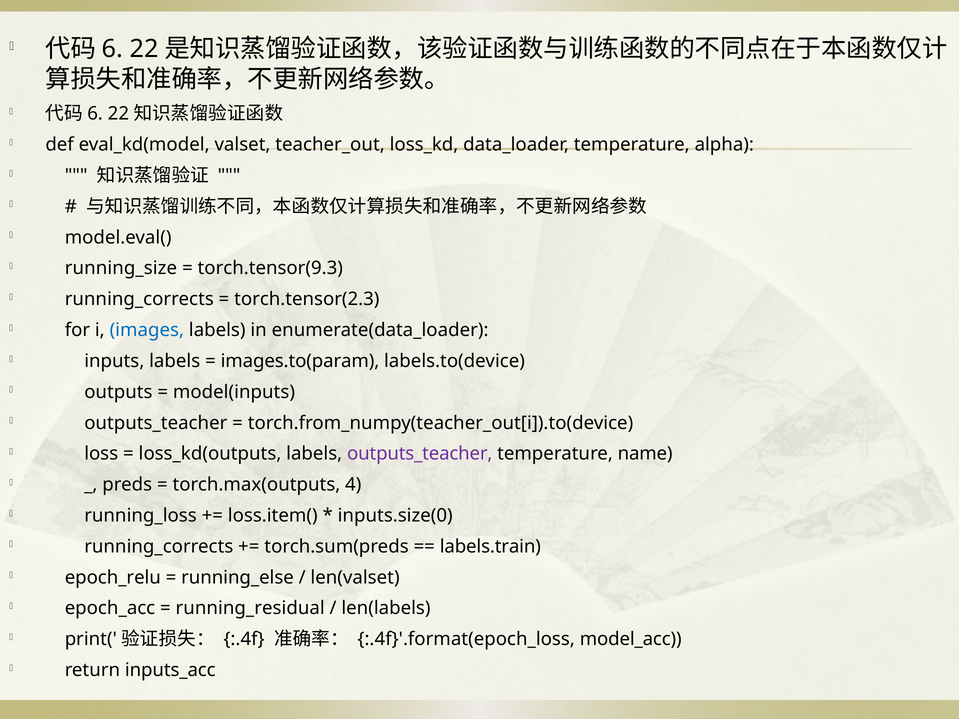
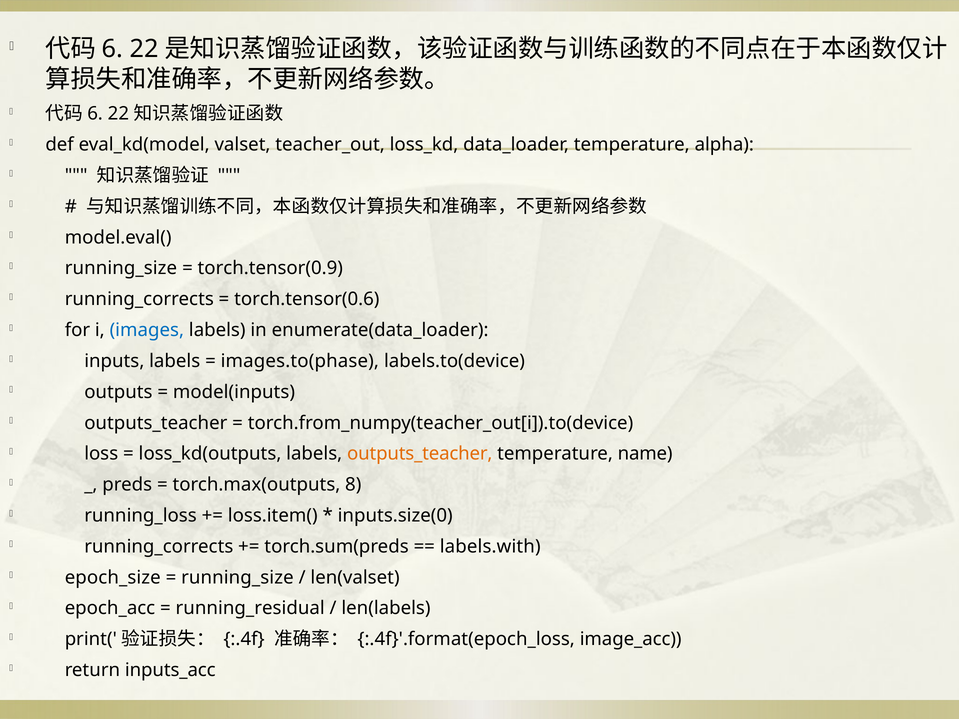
torch.tensor(9.3: torch.tensor(9.3 -> torch.tensor(0.9 (270, 268)
torch.tensor(2.3: torch.tensor(2.3 -> torch.tensor(0.6 (307, 299)
images.to(param: images.to(param -> images.to(phase (300, 361)
outputs_teacher colour: purple -> orange (420, 454)
4: 4 -> 8 (353, 485)
labels.train: labels.train -> labels.with (490, 547)
epoch_relu: epoch_relu -> epoch_size (113, 578)
running_else: running_else -> running_size (237, 578)
model_acc: model_acc -> image_acc (631, 639)
